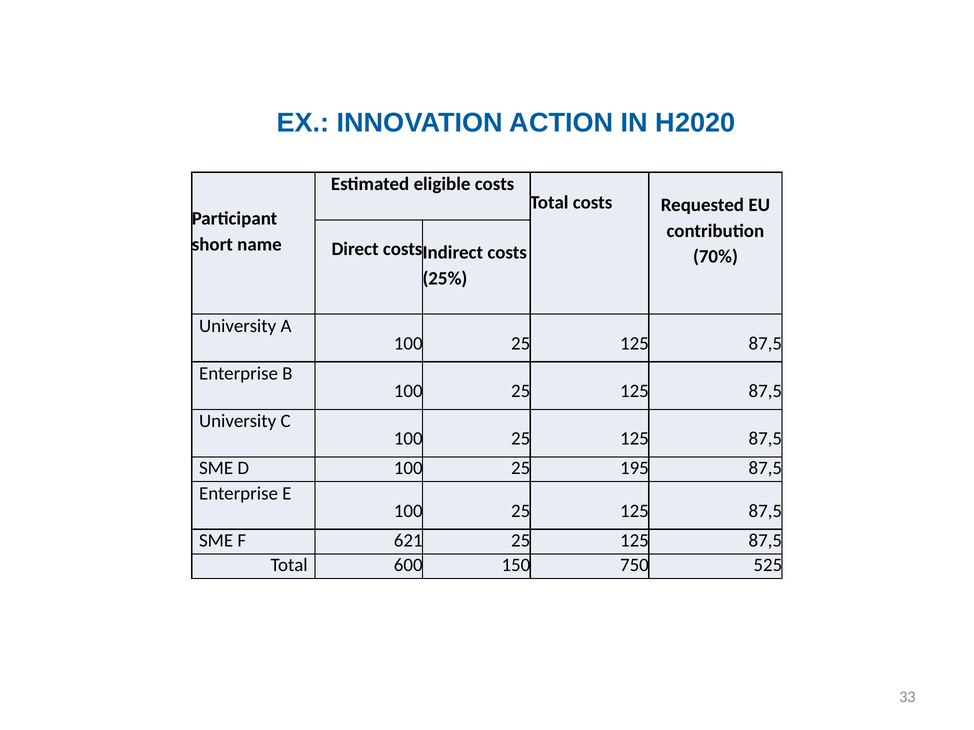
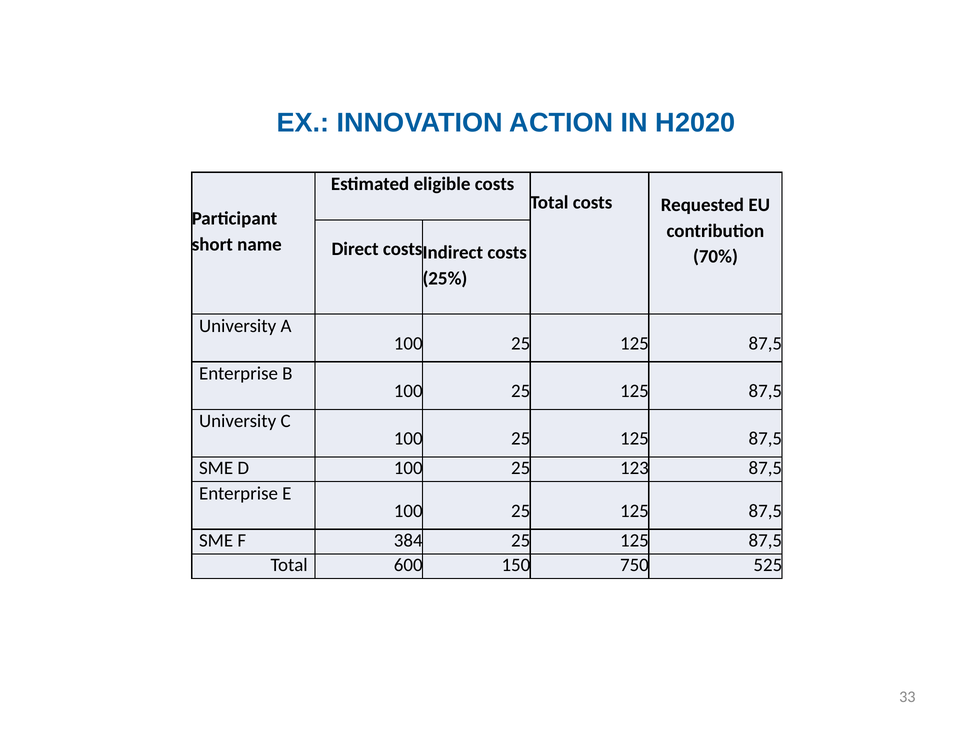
195: 195 -> 123 (634, 468)
621: 621 -> 384 (408, 541)
